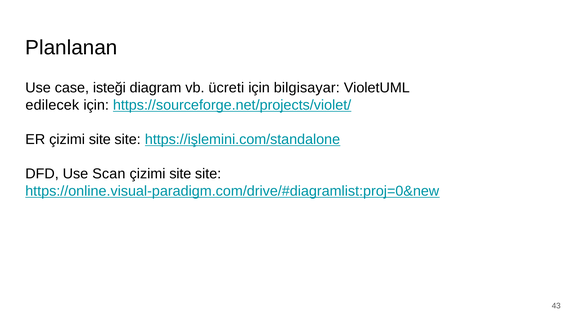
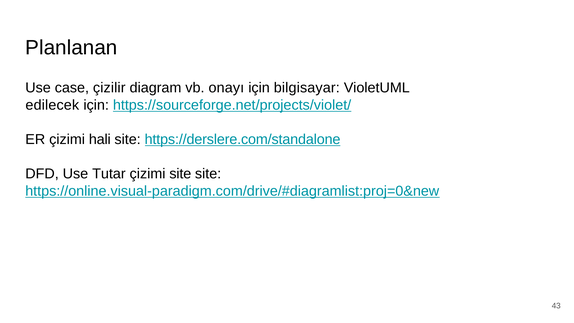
isteği: isteği -> çizilir (109, 88)
ücreti: ücreti -> onayı (226, 88)
ER çizimi site: site -> hali (100, 139)
https://işlemini.com/standalone: https://işlemini.com/standalone -> https://derslere.com/standalone (243, 139)
Scan: Scan -> Tutar (109, 174)
